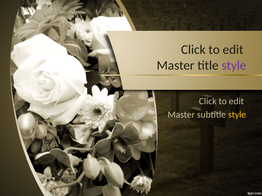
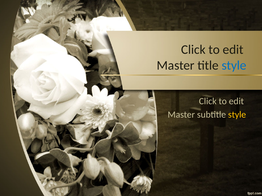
style colour: purple -> blue (234, 65)
